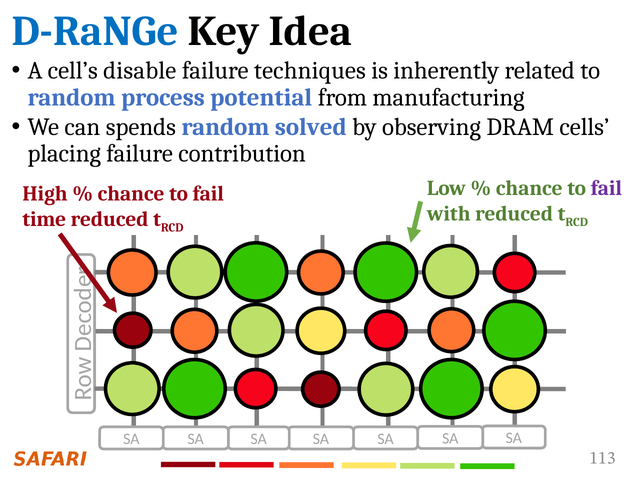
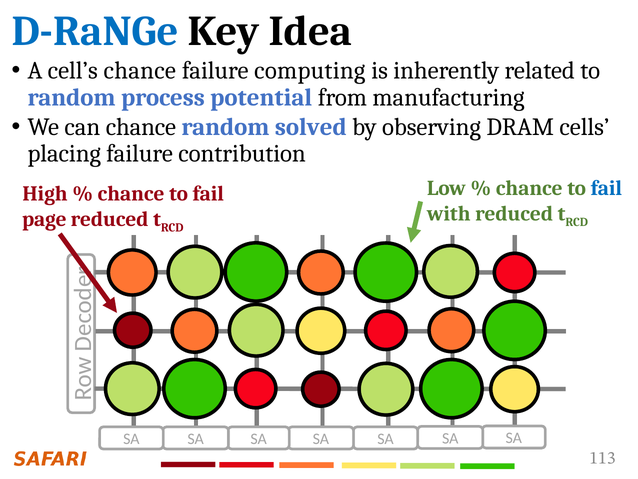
cell’s disable: disable -> chance (140, 70)
techniques: techniques -> computing (310, 70)
can spends: spends -> chance (141, 127)
fail colour: purple -> blue (606, 188)
time: time -> page (44, 219)
